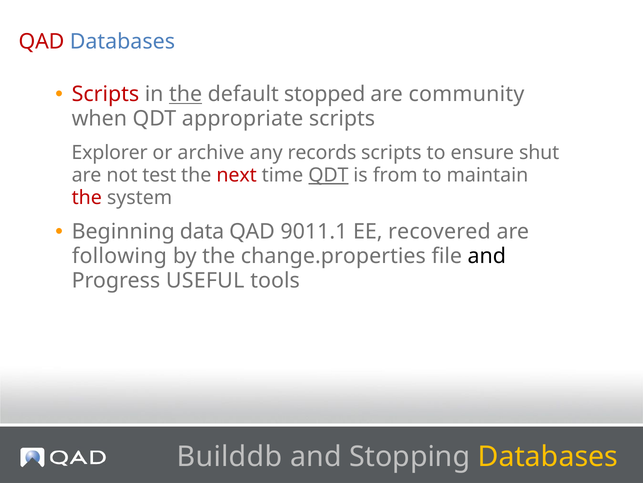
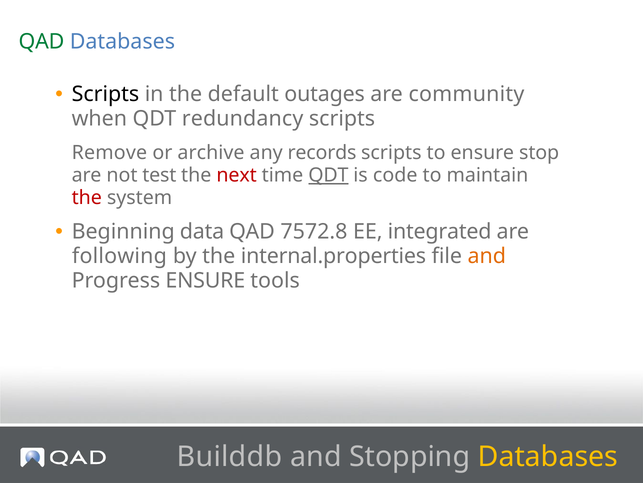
QAD colour: red -> green (41, 42)
Scripts colour: red -> black (105, 94)
the underline: present -> none (186, 94)
stopped: stopped -> outages (325, 94)
appropriate: appropriate -> redundancy (243, 119)
Explorer: Explorer -> Remove (109, 153)
shut: shut -> stop (539, 153)
from: from -> code (395, 175)
9011.1: 9011.1 -> 7572.8 (314, 232)
recovered: recovered -> integrated (440, 232)
change.properties: change.properties -> internal.properties (333, 256)
and colour: black -> orange (487, 256)
Progress USEFUL: USEFUL -> ENSURE (205, 280)
